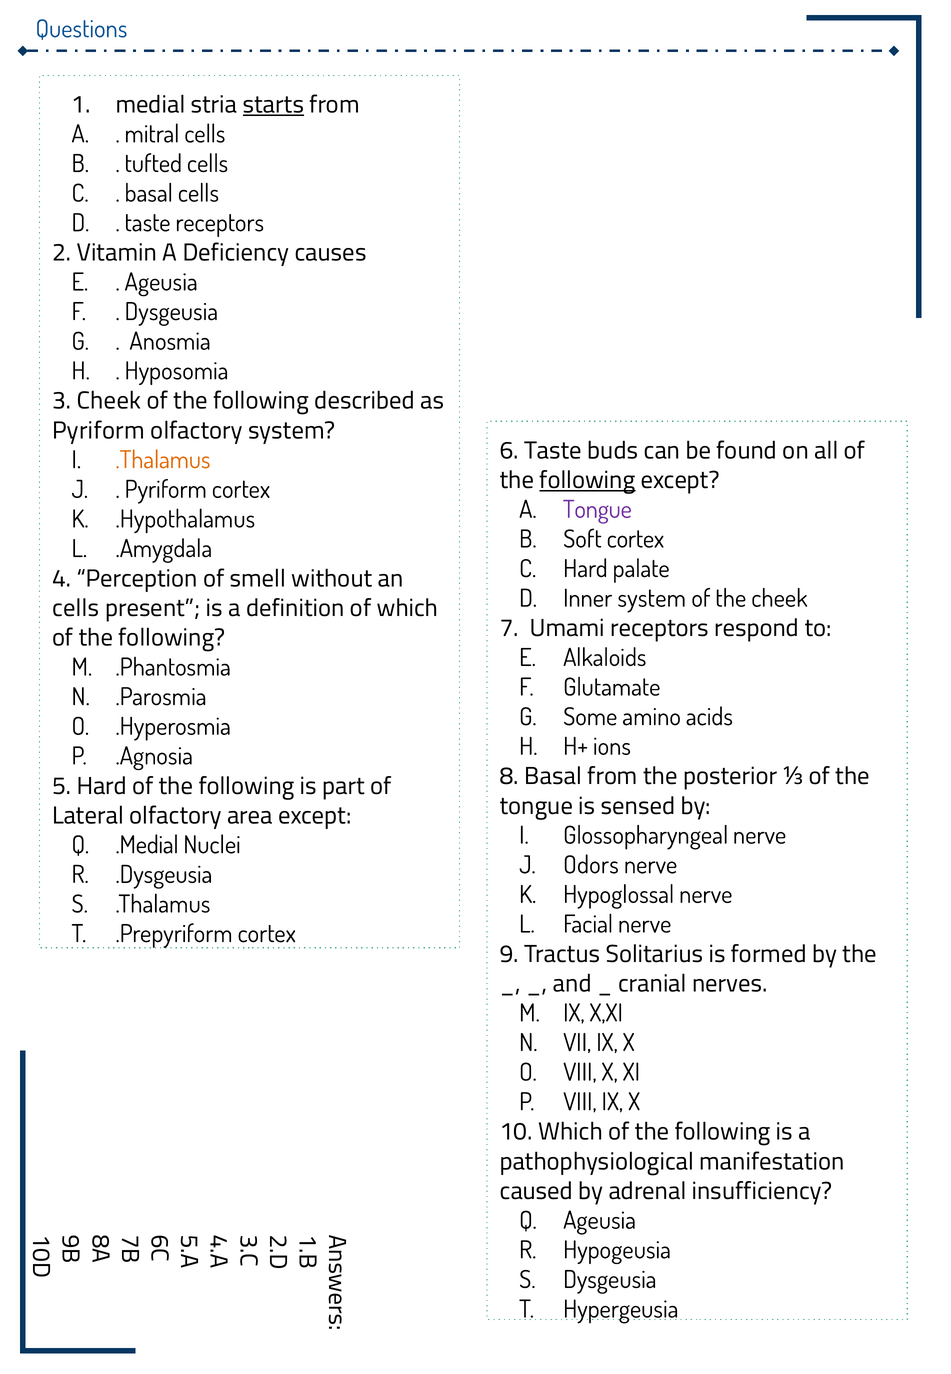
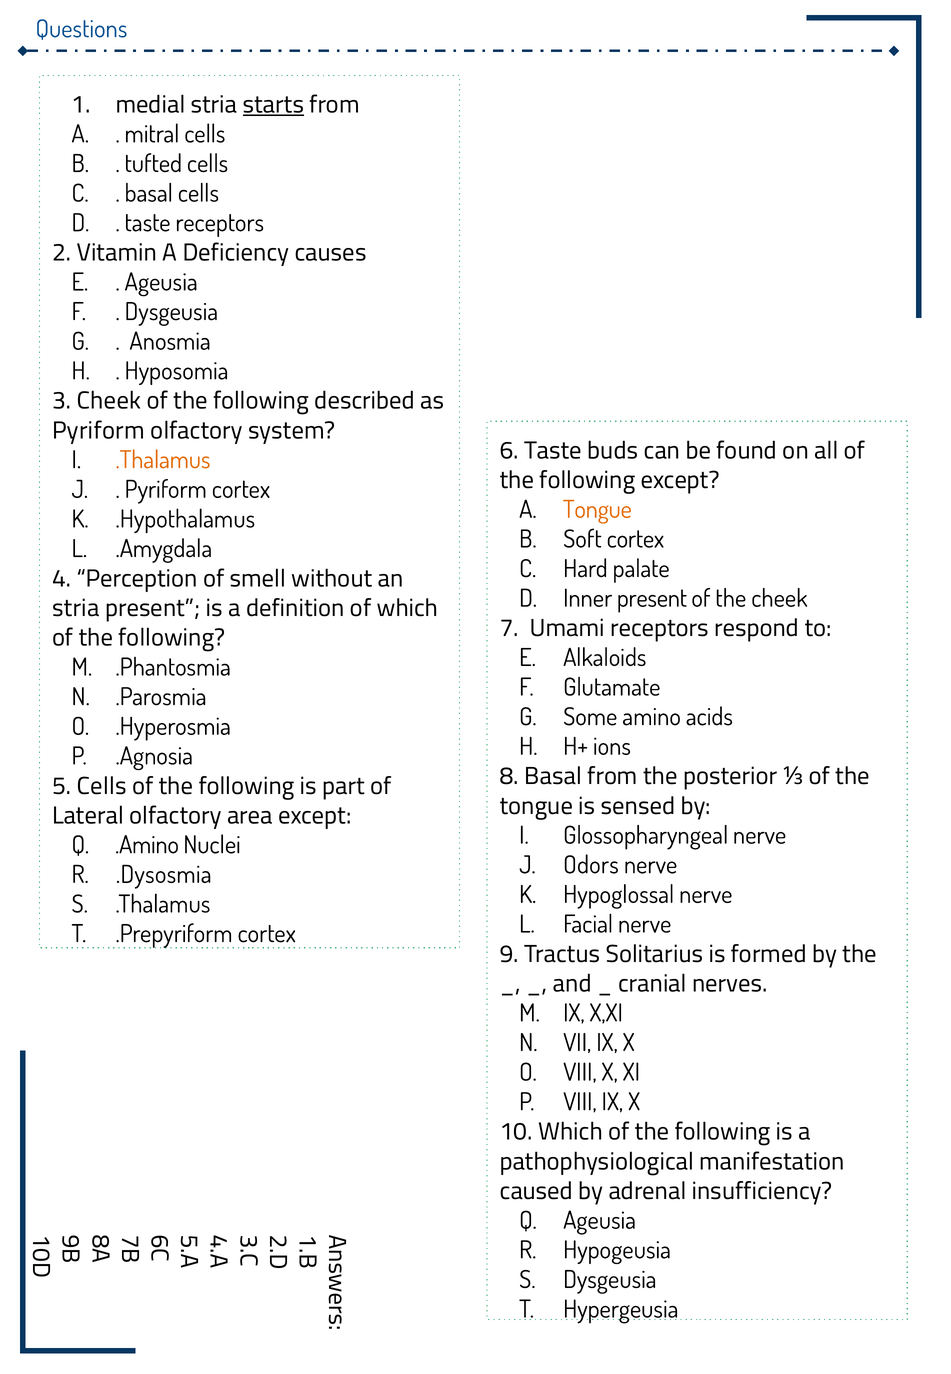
following underline: present -> none (587, 480)
Tongue colour: purple -> orange (597, 509)
Inner system: system -> present (652, 598)
cells: cells -> stria (76, 608)
5 Hard: Hard -> Cells (102, 785)
.Medial: .Medial -> .Amino (147, 845)
.Dysgeusia: .Dysgeusia -> .Dysosmia (164, 874)
